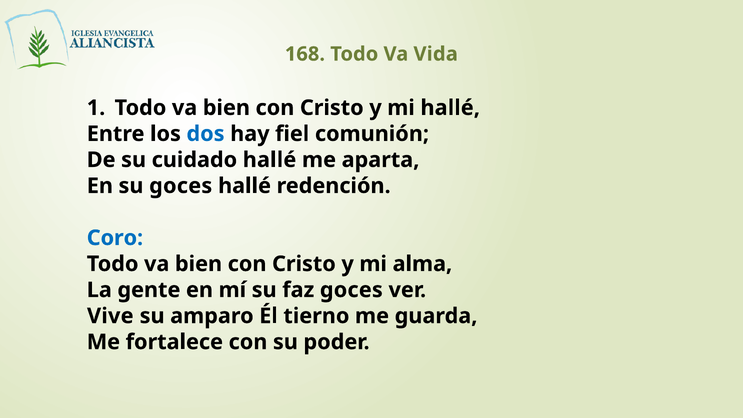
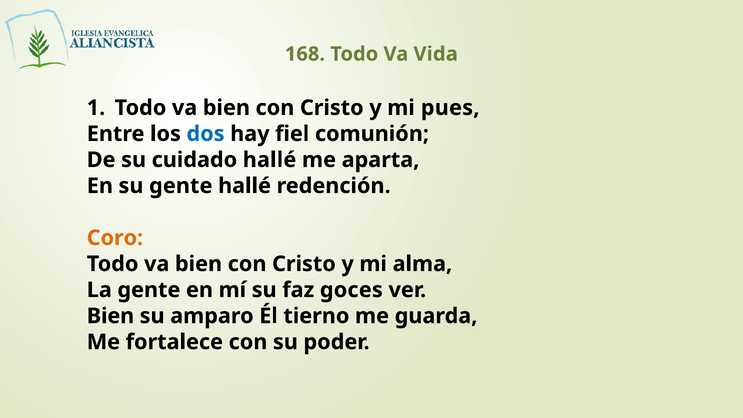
mi hallé: hallé -> pues (450, 108)
su goces: goces -> gente (181, 186)
Coro colour: blue -> orange (115, 238)
Vive: Vive -> Bien (110, 316)
